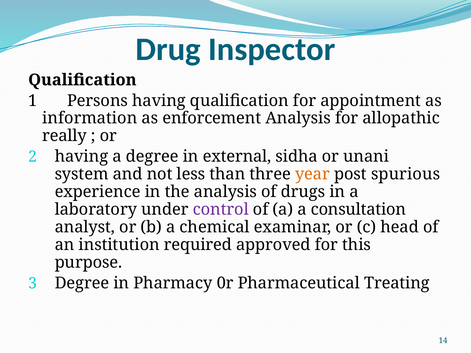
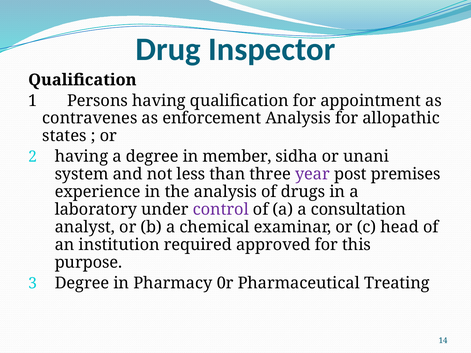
information: information -> contravenes (90, 118)
really: really -> states (64, 136)
external: external -> member (237, 157)
year colour: orange -> purple (312, 174)
spurious: spurious -> premises (406, 174)
